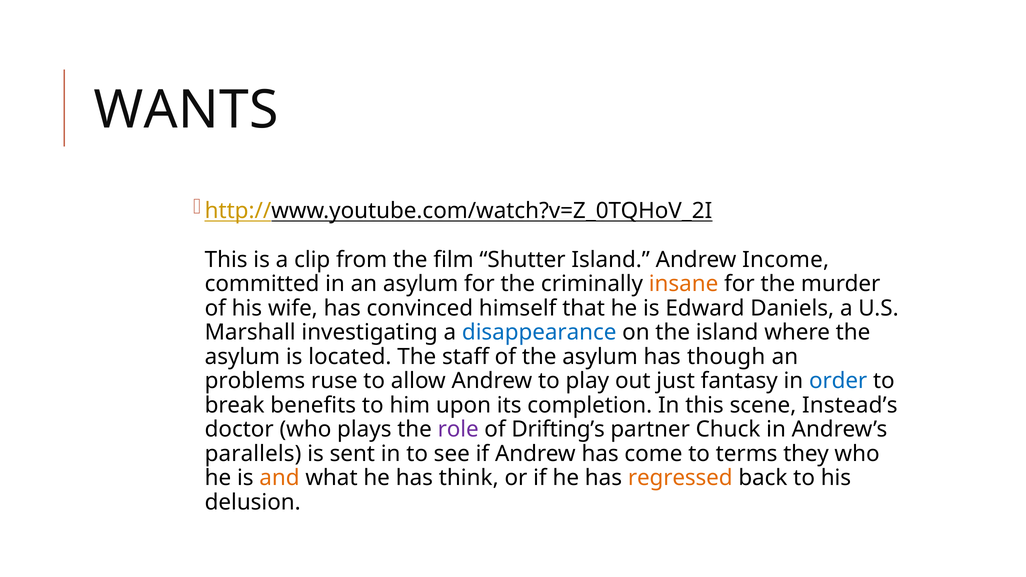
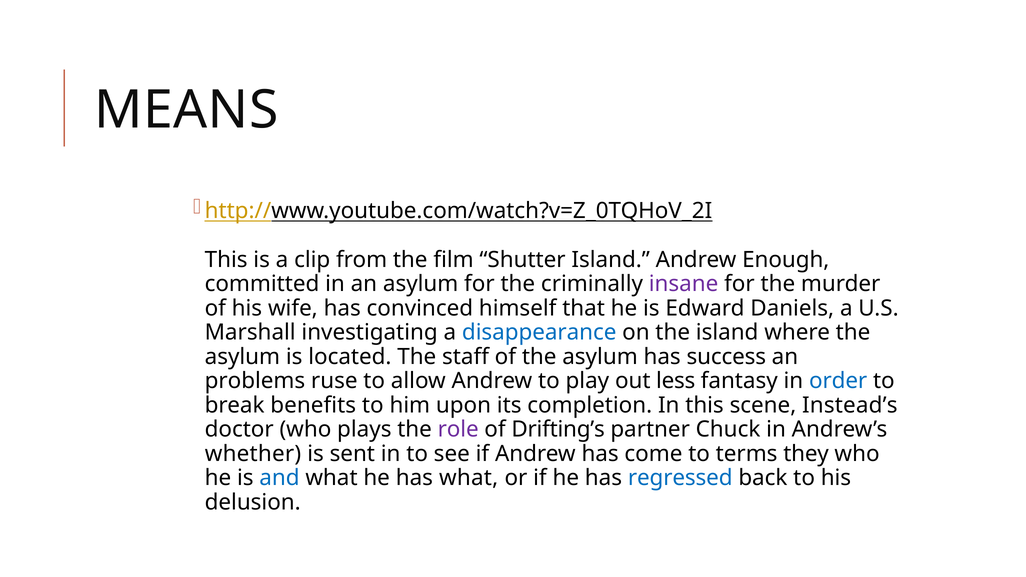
WANTS: WANTS -> MEANS (186, 110)
Income: Income -> Enough (786, 260)
insane colour: orange -> purple (684, 284)
though: though -> success (726, 357)
just: just -> less (676, 381)
parallels: parallels -> whether (253, 454)
and colour: orange -> blue (279, 478)
has think: think -> what (469, 478)
regressed colour: orange -> blue (680, 478)
